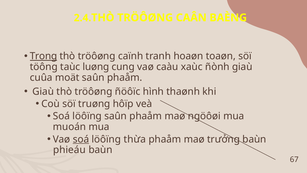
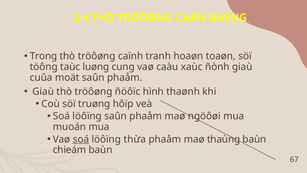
Trong underline: present -> none (44, 56)
trưởng: trưởng -> thaùng (224, 139)
phieáu: phieáu -> chieám (70, 150)
